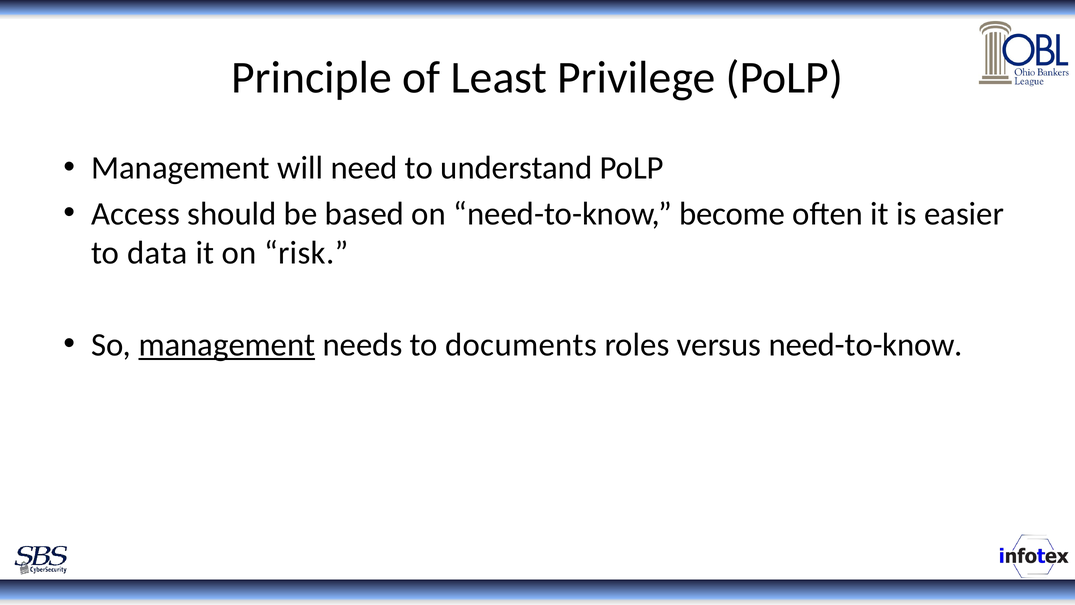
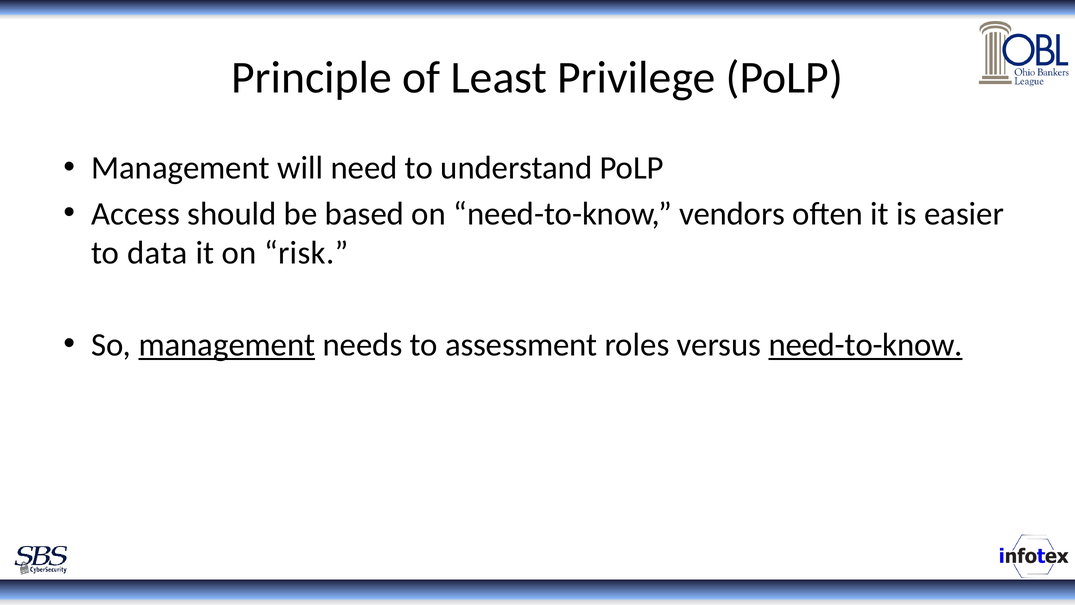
become: become -> vendors (732, 214)
documents: documents -> assessment (521, 345)
need-to-know underline: none -> present (866, 345)
